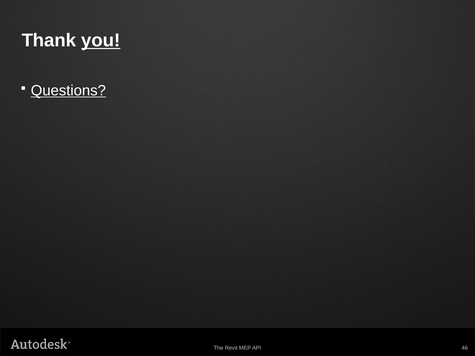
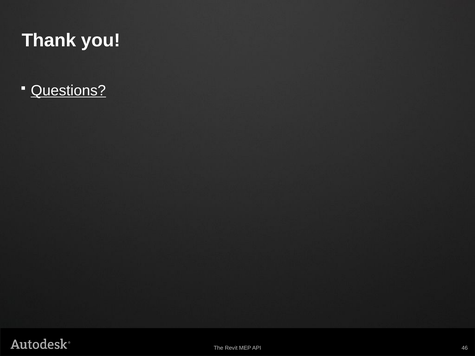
you underline: present -> none (101, 40)
